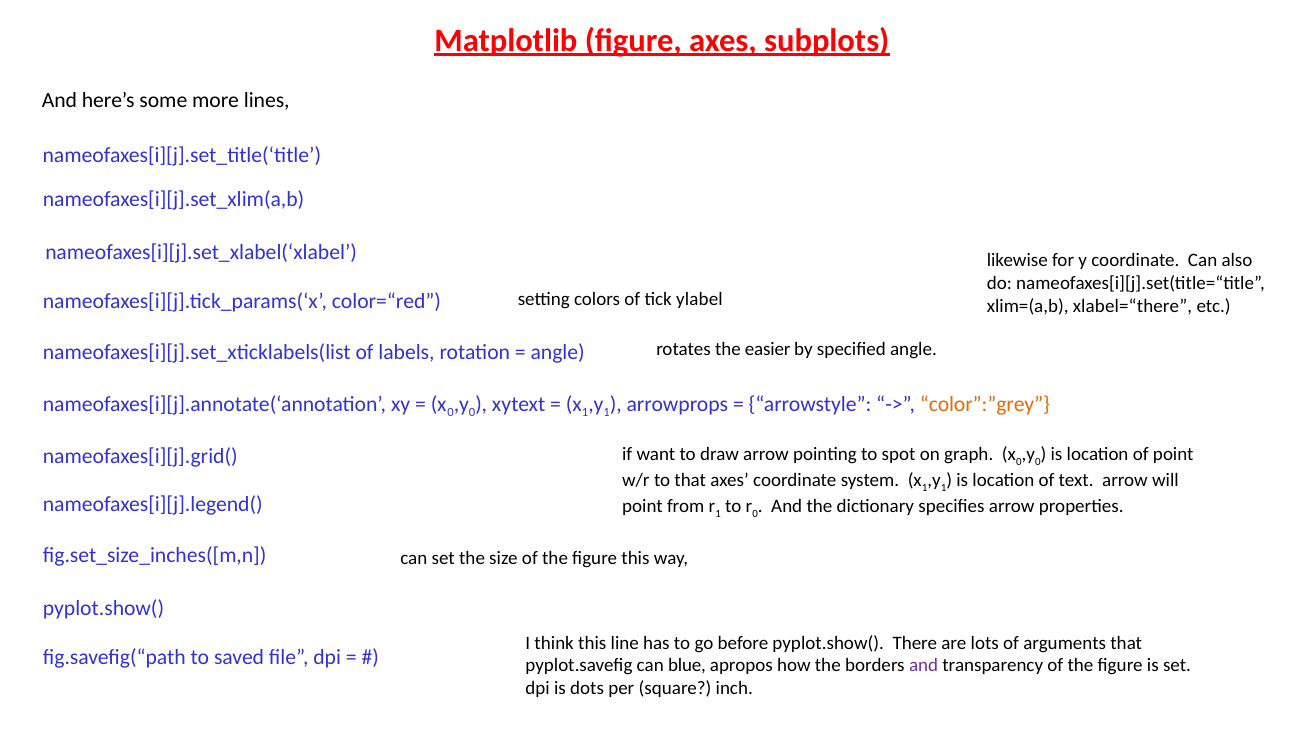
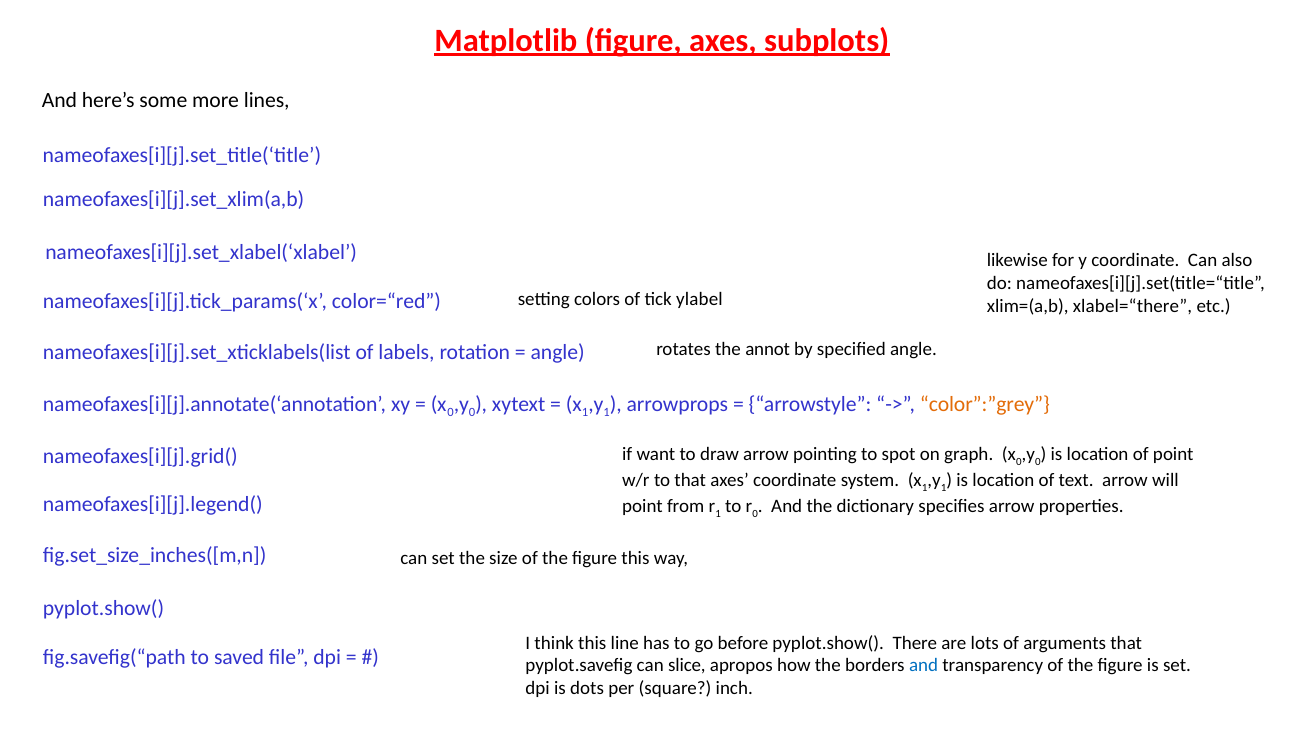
easier: easier -> annot (768, 350)
blue: blue -> slice (687, 666)
and colour: purple -> blue (924, 666)
